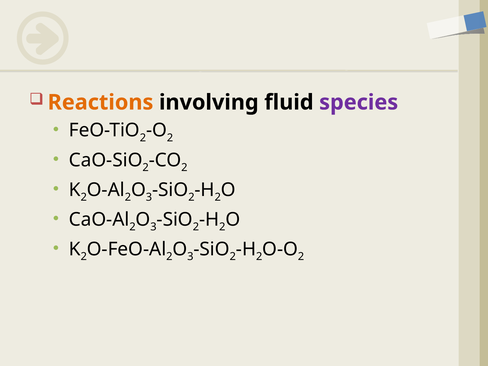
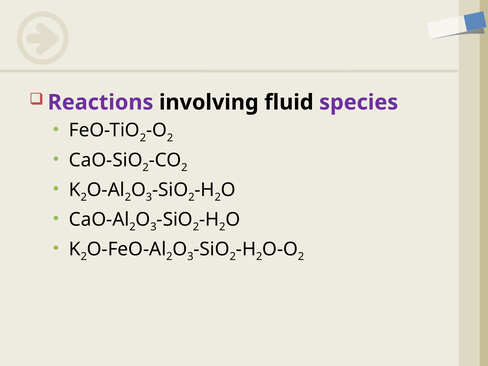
Reactions colour: orange -> purple (100, 102)
